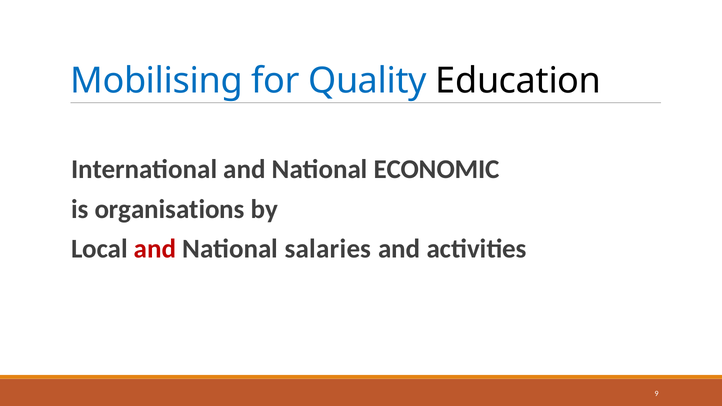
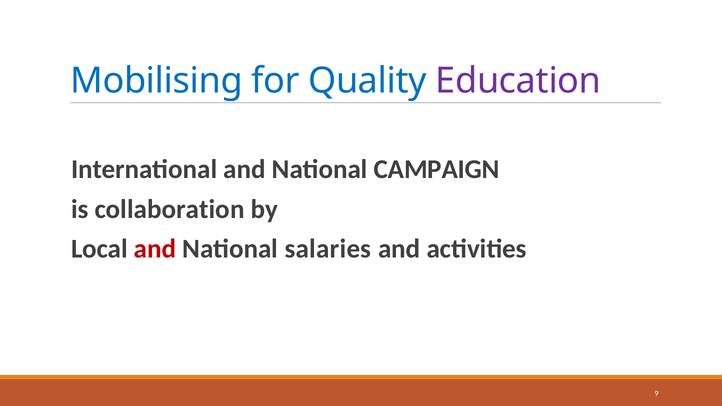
Education colour: black -> purple (518, 81)
ECONOMIC: ECONOMIC -> CAMPAIGN (437, 169)
organisations: organisations -> collaboration (170, 209)
